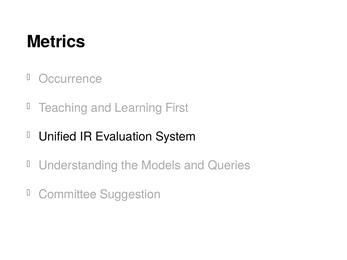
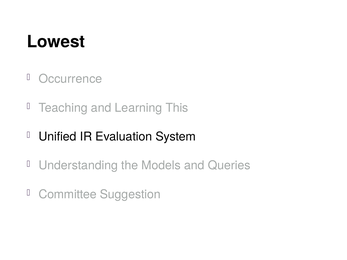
Metrics: Metrics -> Lowest (56, 42)
First: First -> This (177, 108)
